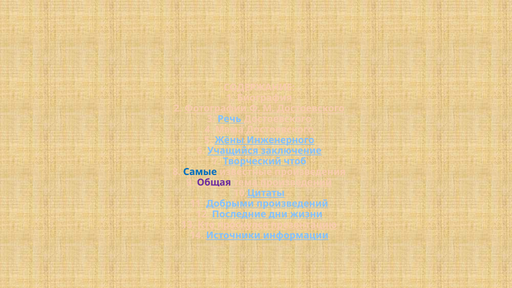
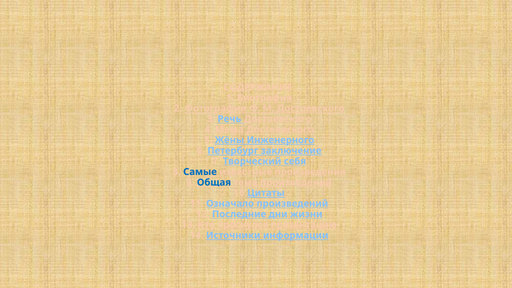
Учащийся: Учащийся -> Петербург (233, 151)
чтоб: чтоб -> себя (295, 161)
Общая colour: purple -> blue (214, 182)
Добрыми: Добрыми -> Означало (230, 204)
